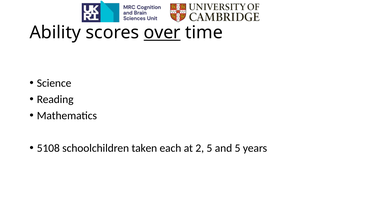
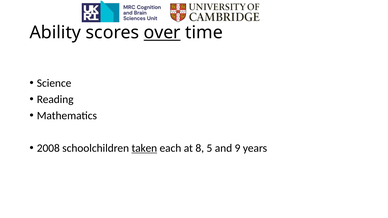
5108: 5108 -> 2008 (48, 148)
taken underline: none -> present (144, 148)
2: 2 -> 8 (200, 148)
and 5: 5 -> 9 (238, 148)
